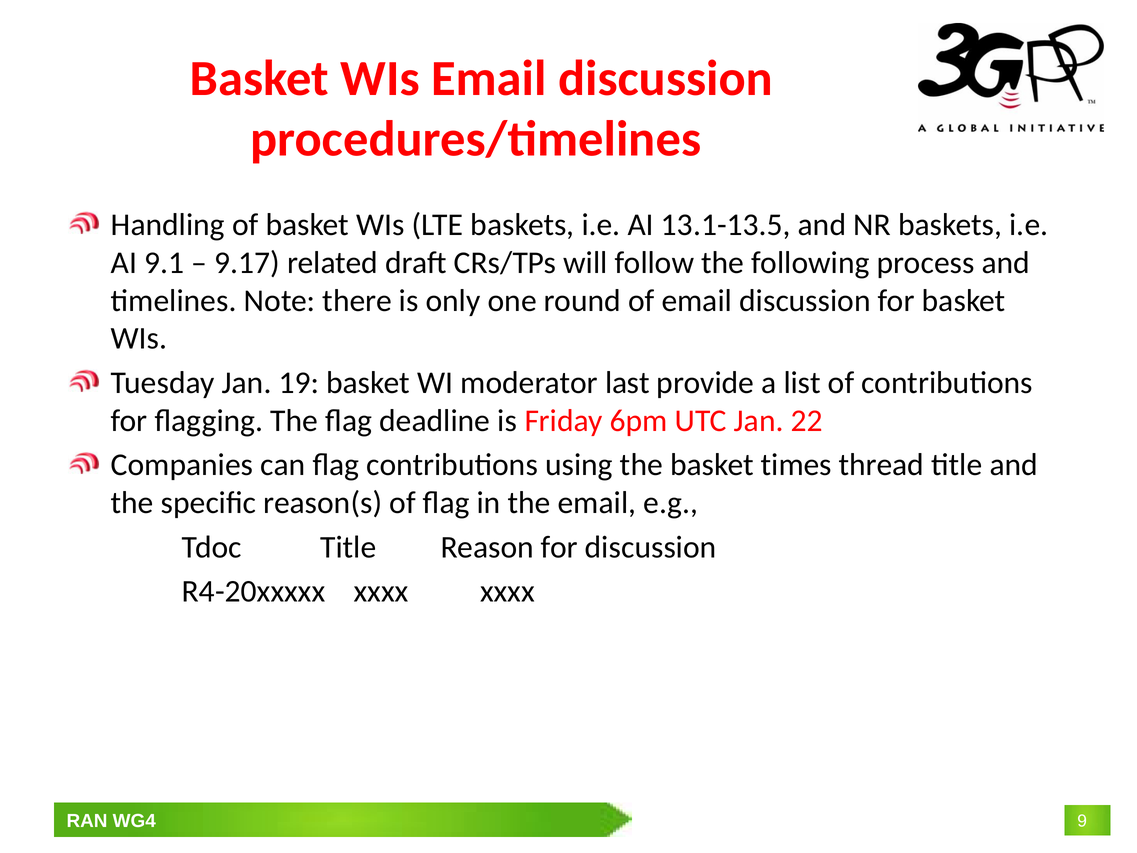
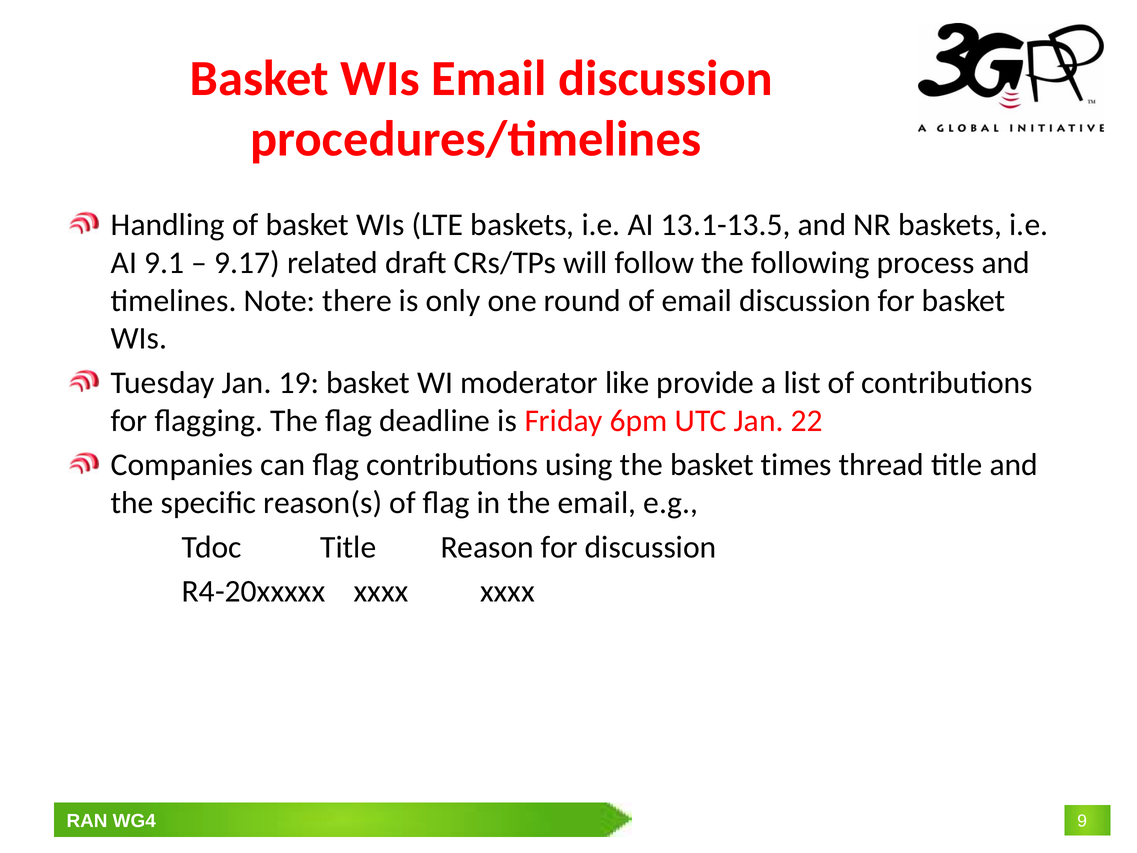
last: last -> like (627, 383)
